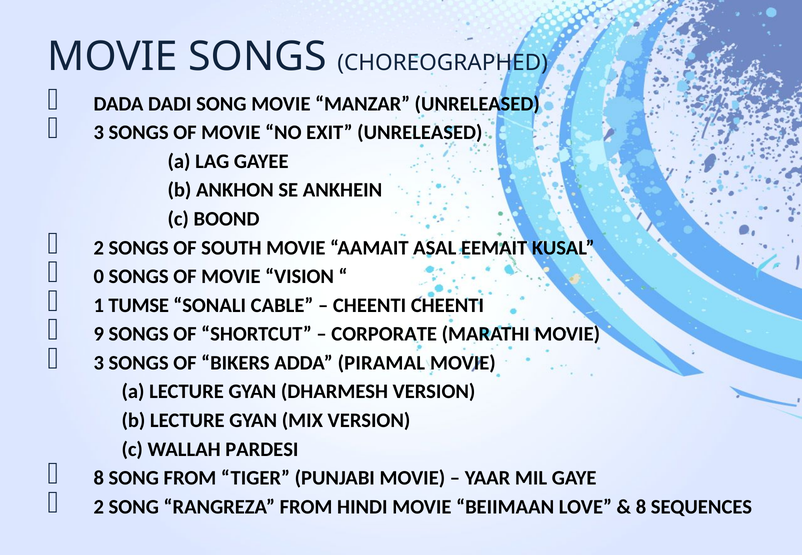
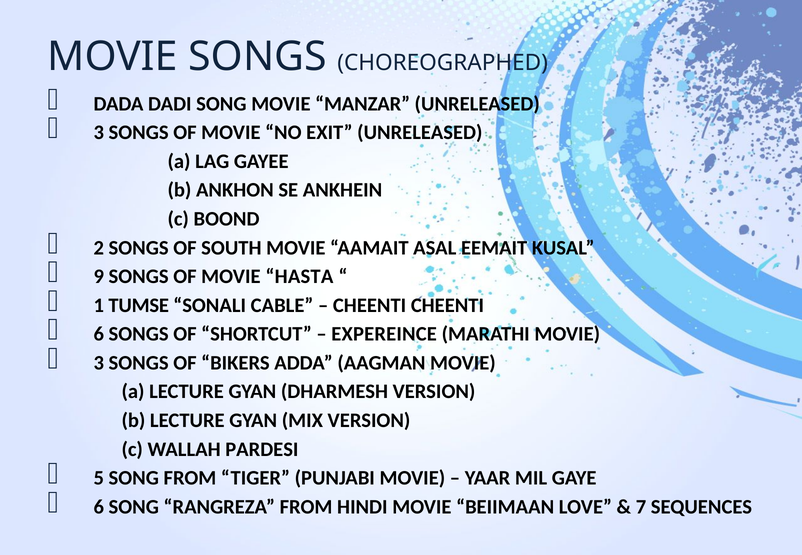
0: 0 -> 9 (99, 277)
VISION: VISION -> HASTA (299, 277)
9: 9 -> 6 (99, 334)
CORPORATE: CORPORATE -> EXPEREINCE (384, 334)
PIRAMAL: PIRAMAL -> AAGMAN (381, 363)
8: 8 -> 5 (99, 478)
2: 2 -> 6 (99, 507)
8: 8 -> 7 (641, 507)
